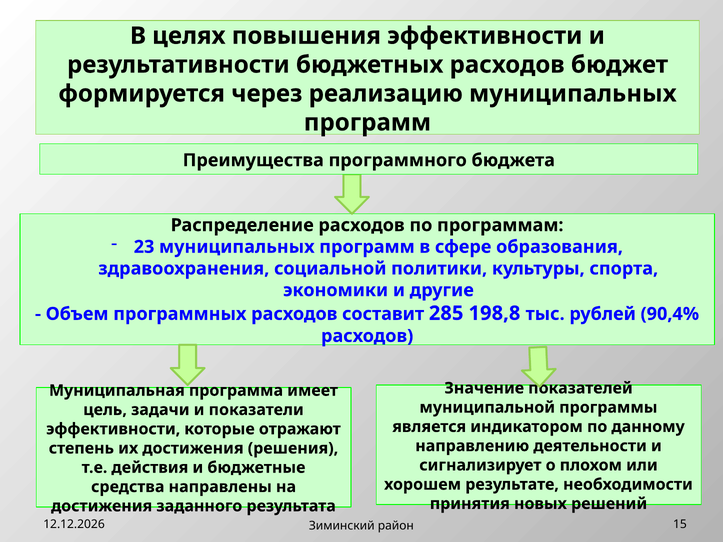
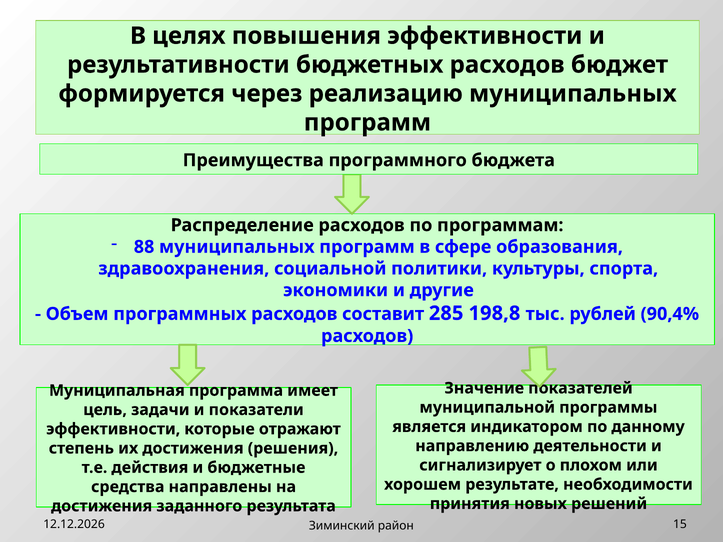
23: 23 -> 88 (144, 247)
